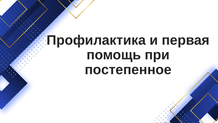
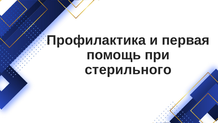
постепенное: постепенное -> стерильного (128, 69)
